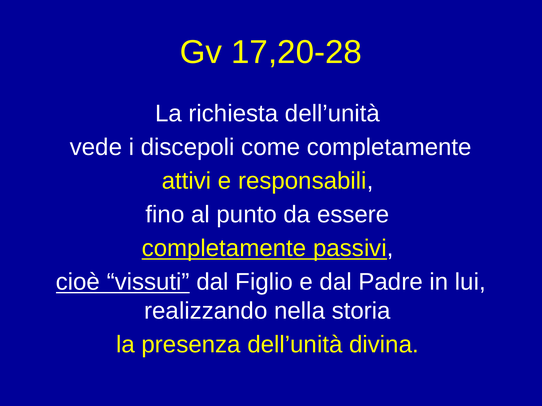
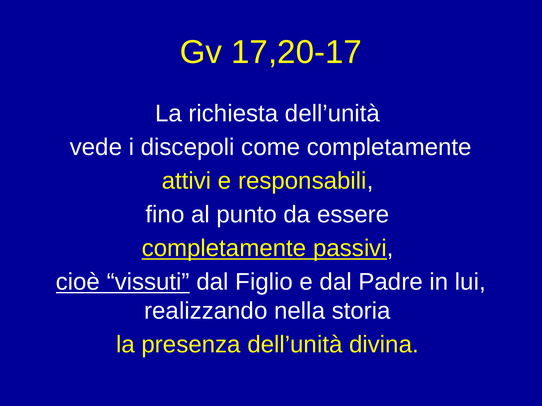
17,20-28: 17,20-28 -> 17,20-17 (297, 52)
